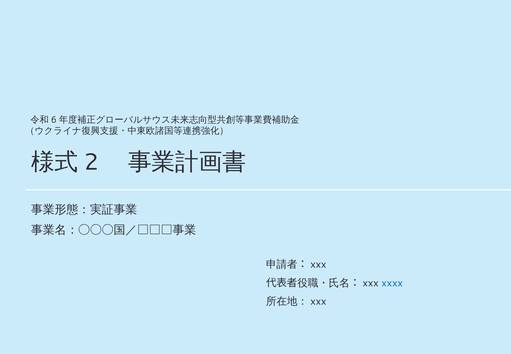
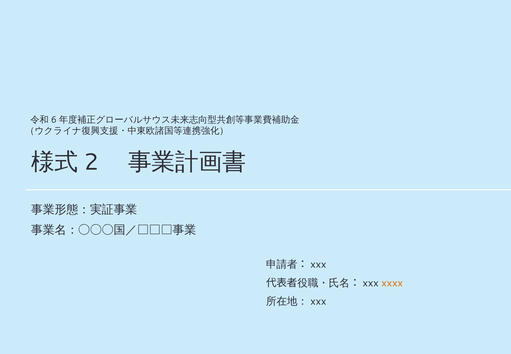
xxxx colour: blue -> orange (392, 283)
